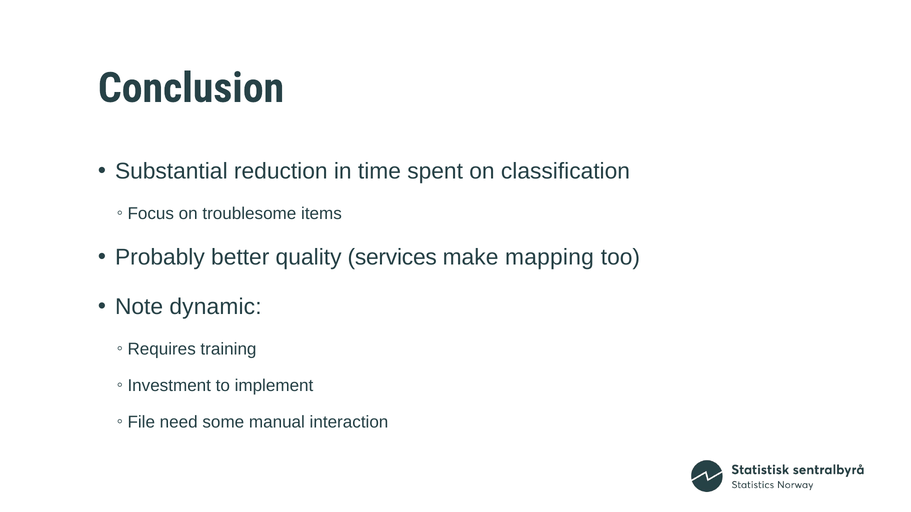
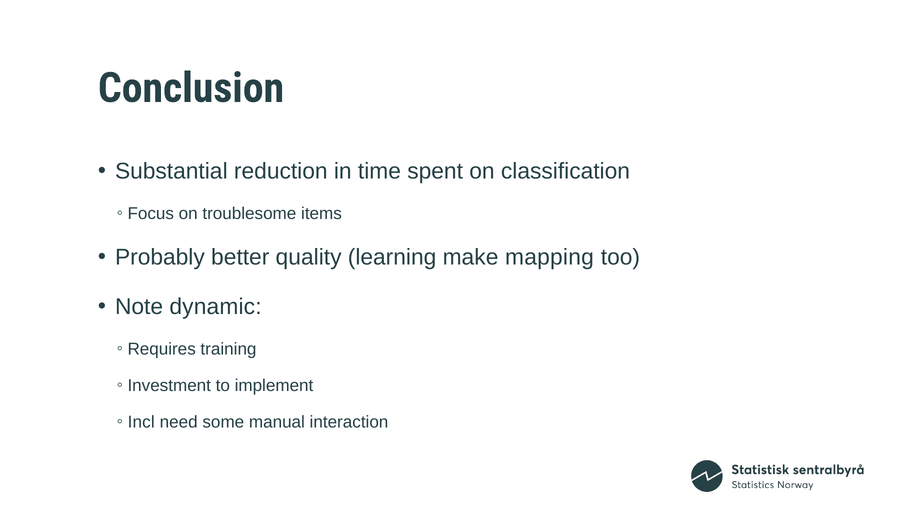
services: services -> learning (392, 257)
File: File -> Incl (141, 422)
